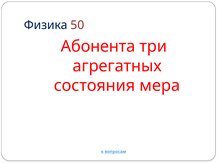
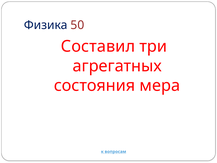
Абонента: Абонента -> Составил (98, 46)
